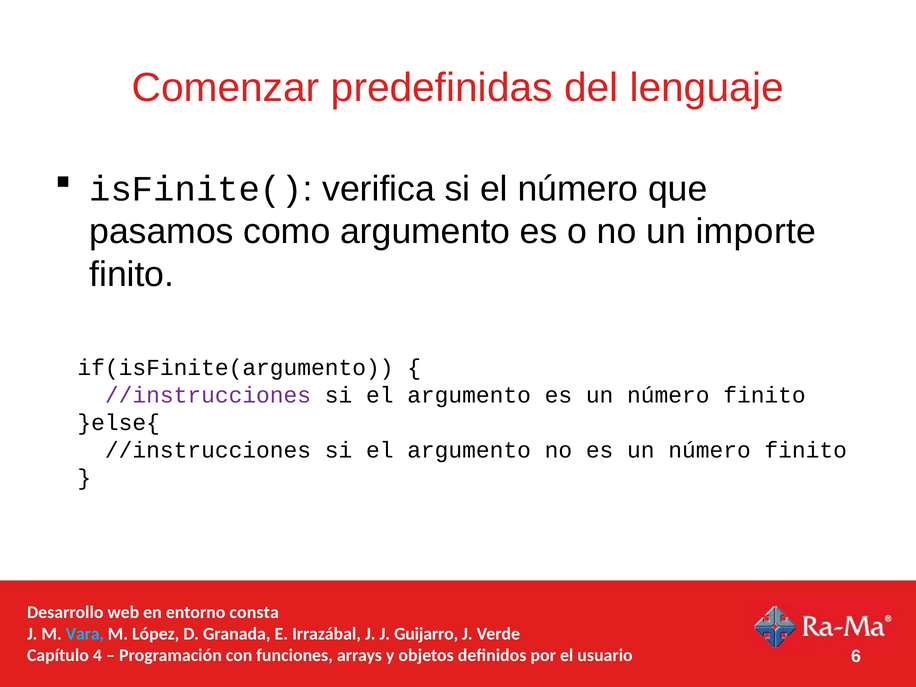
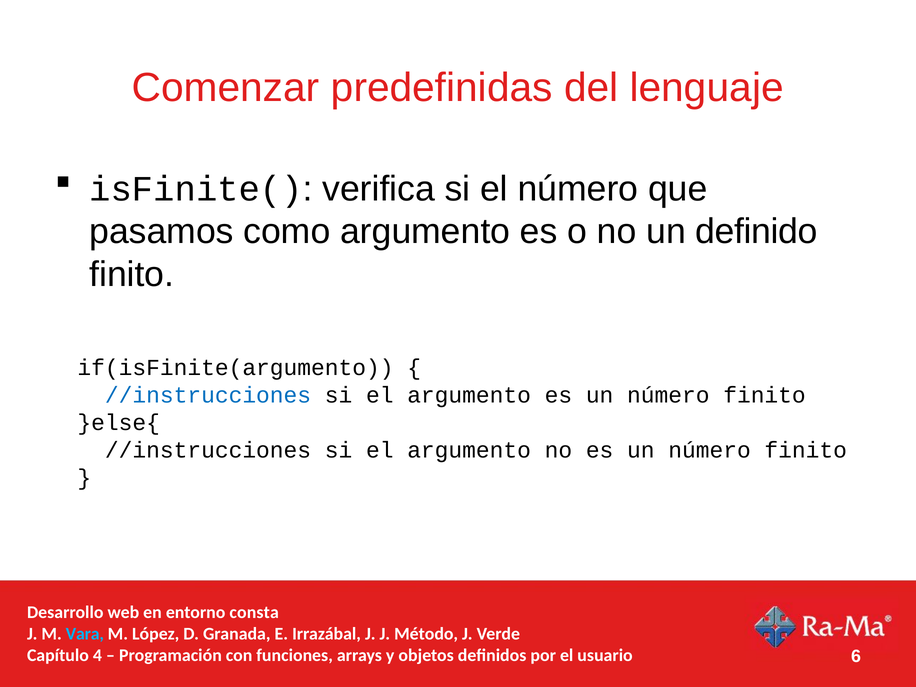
importe: importe -> definido (756, 232)
//instrucciones colour: purple -> blue (208, 395)
Guijarro: Guijarro -> Método (426, 634)
